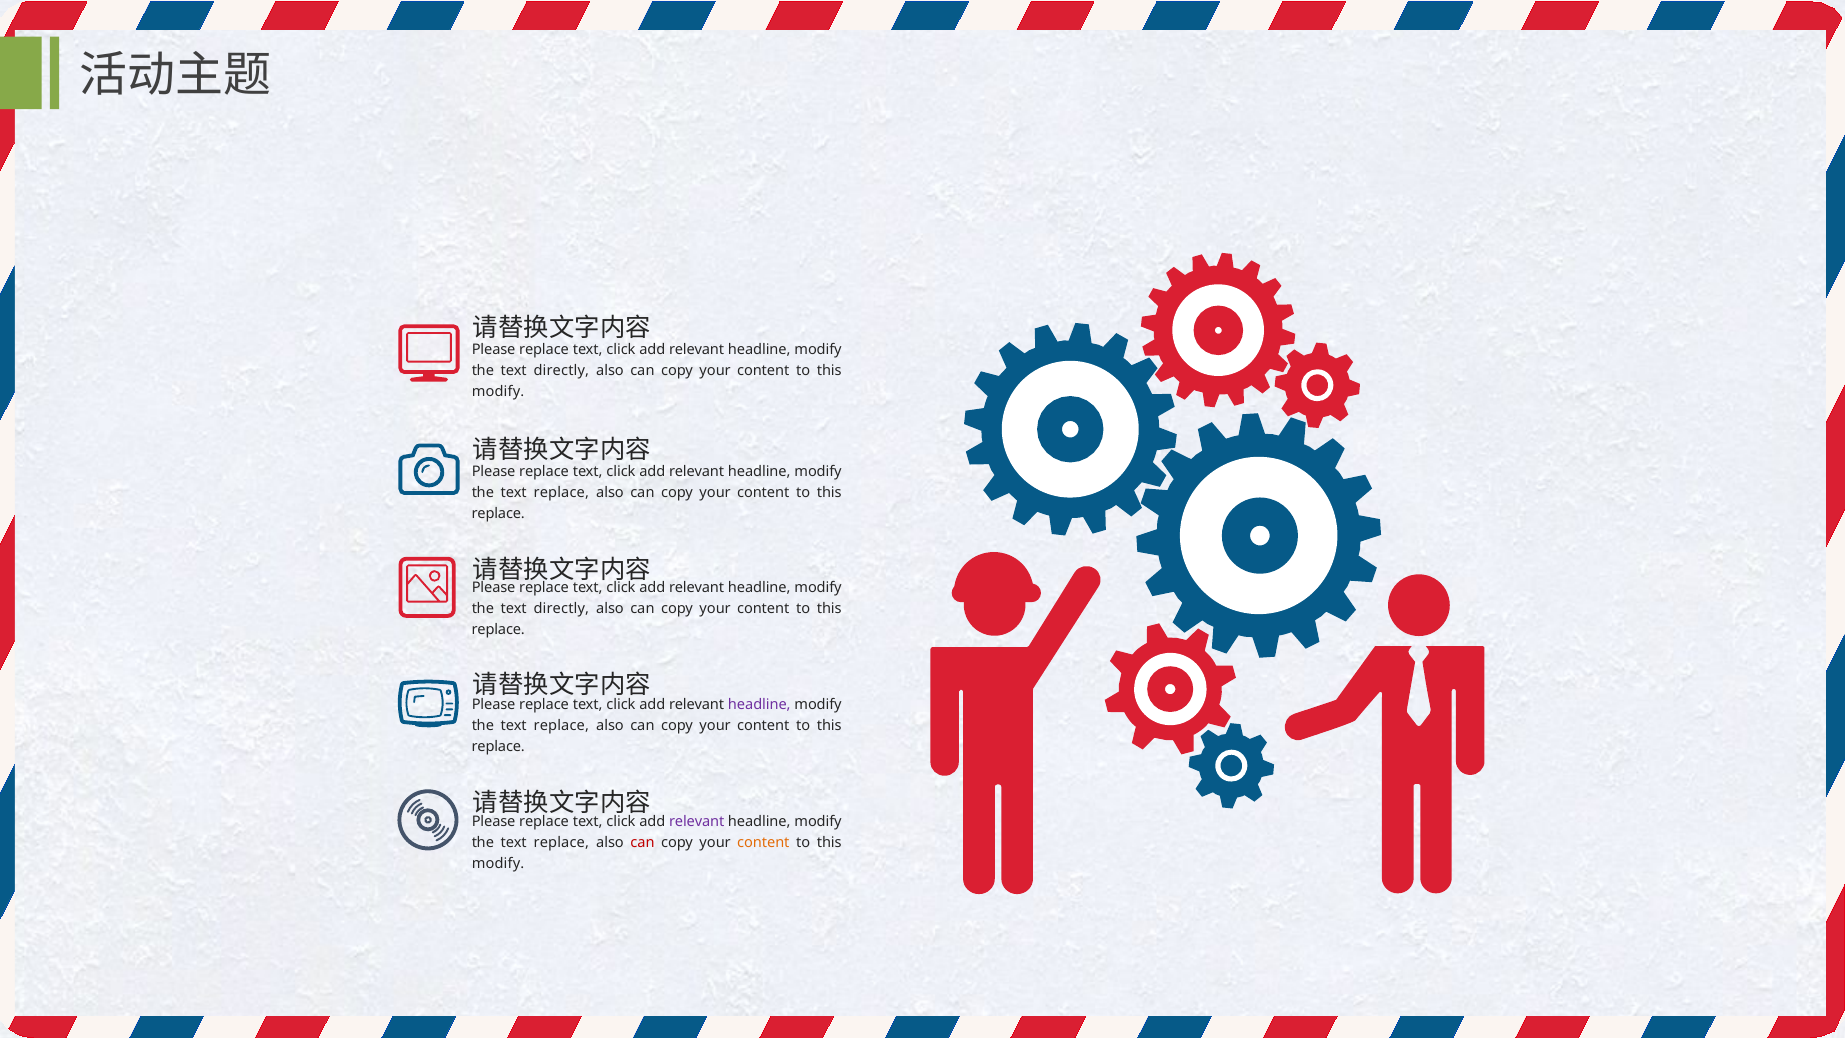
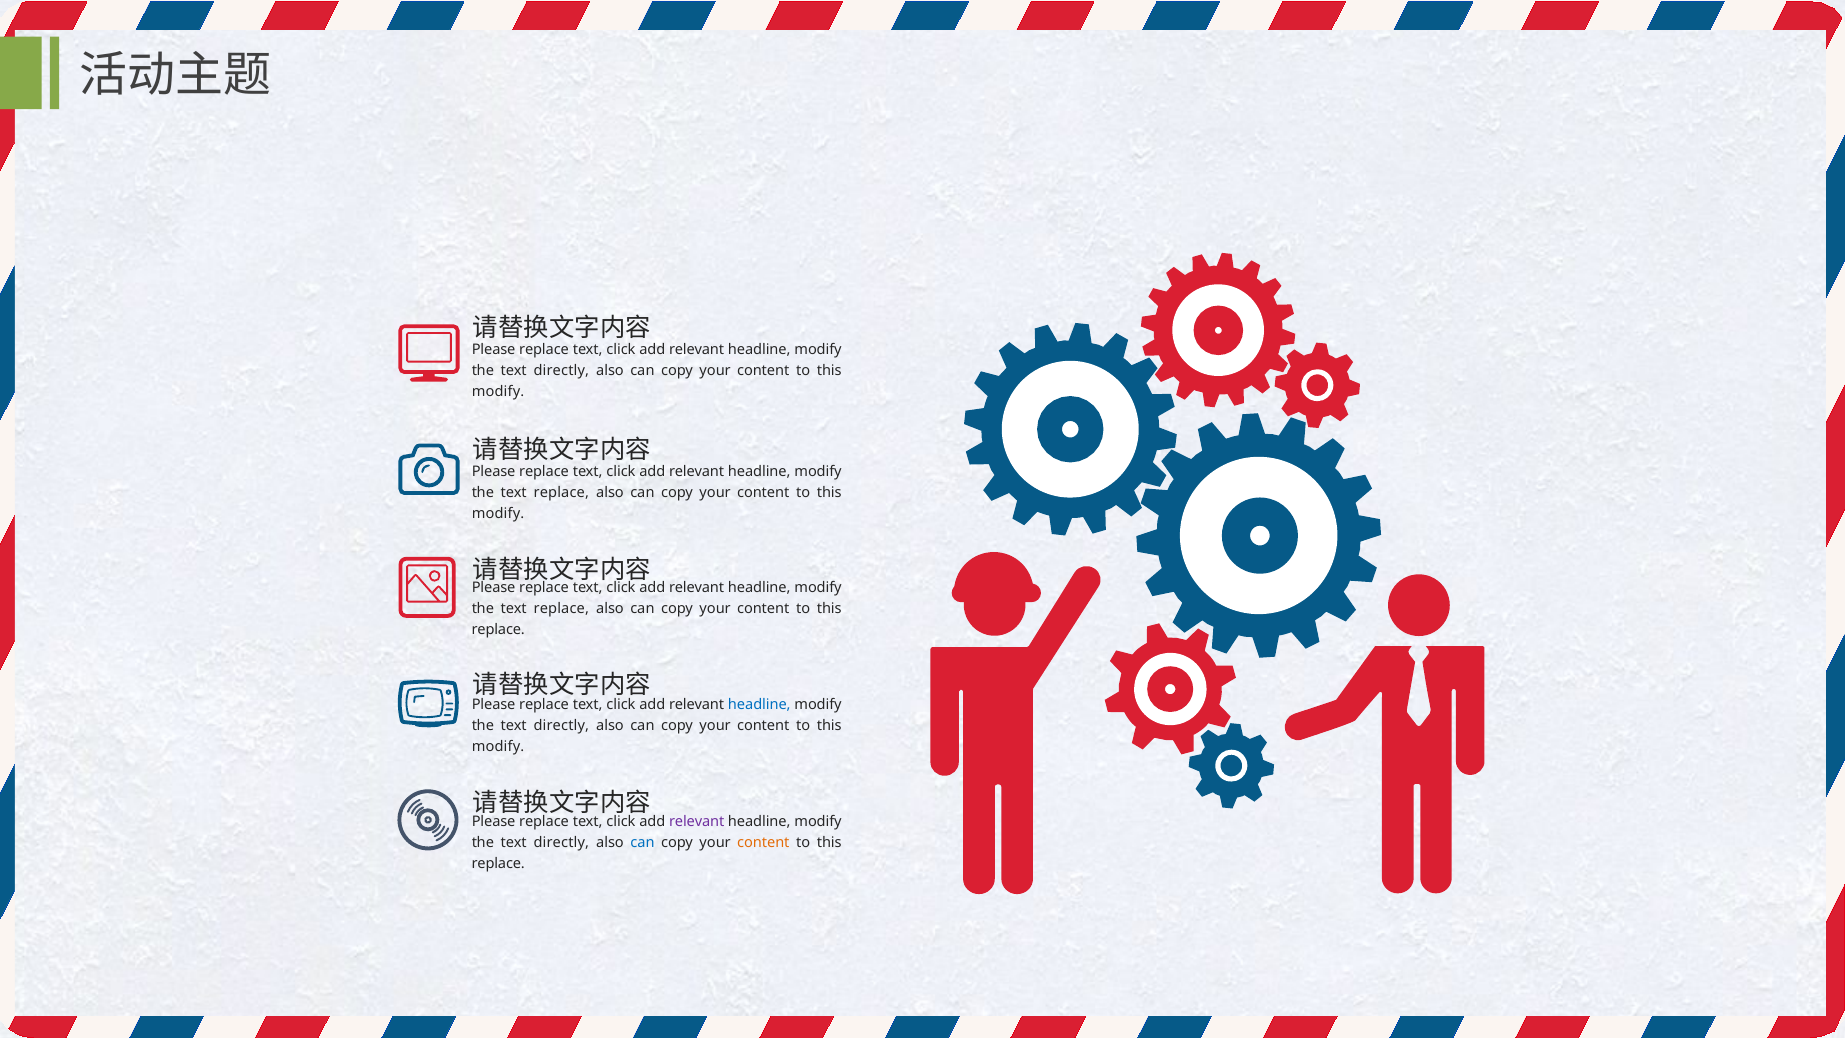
replace: replace -> modify (498, 514)
directly: directly -> replace (561, 608)
headline colour: purple -> blue (759, 705)
replace: replace -> directly (561, 726)
replace: replace -> modify (498, 747)
replace: replace -> directly (561, 843)
can colour: red -> blue (643, 843)
modify: modify -> replace (498, 864)
